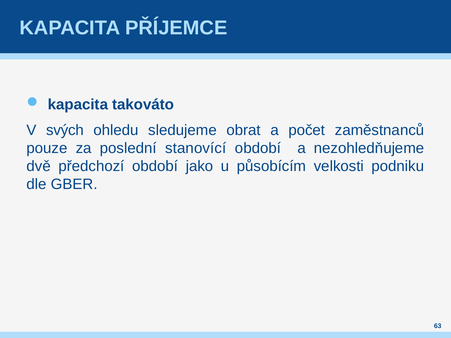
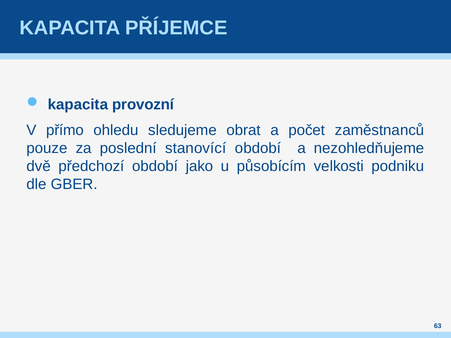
takováto: takováto -> provozní (143, 105)
svých: svých -> přímo (65, 130)
